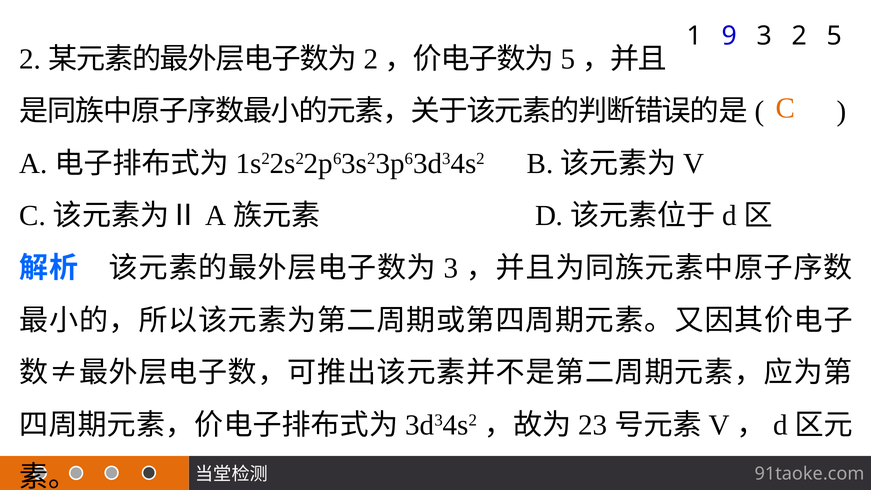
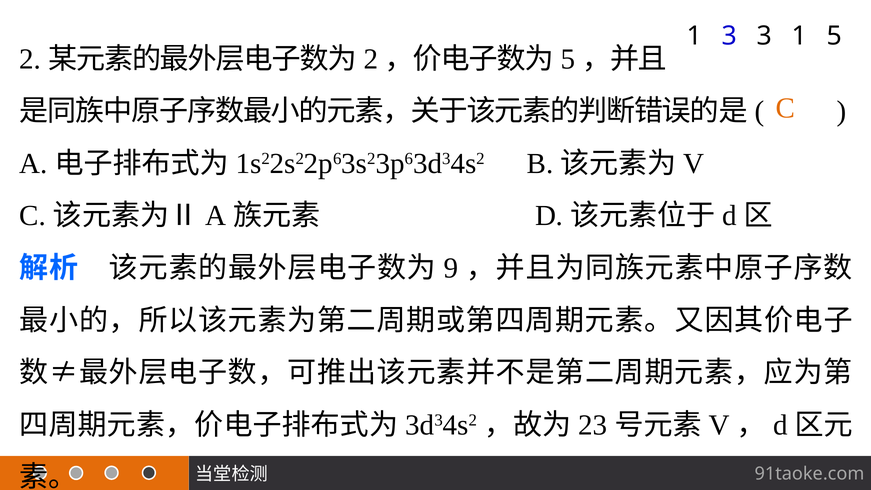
1 9: 9 -> 3 (729, 36)
3 2: 2 -> 1 (799, 36)
3: 3 -> 9 (451, 268)
